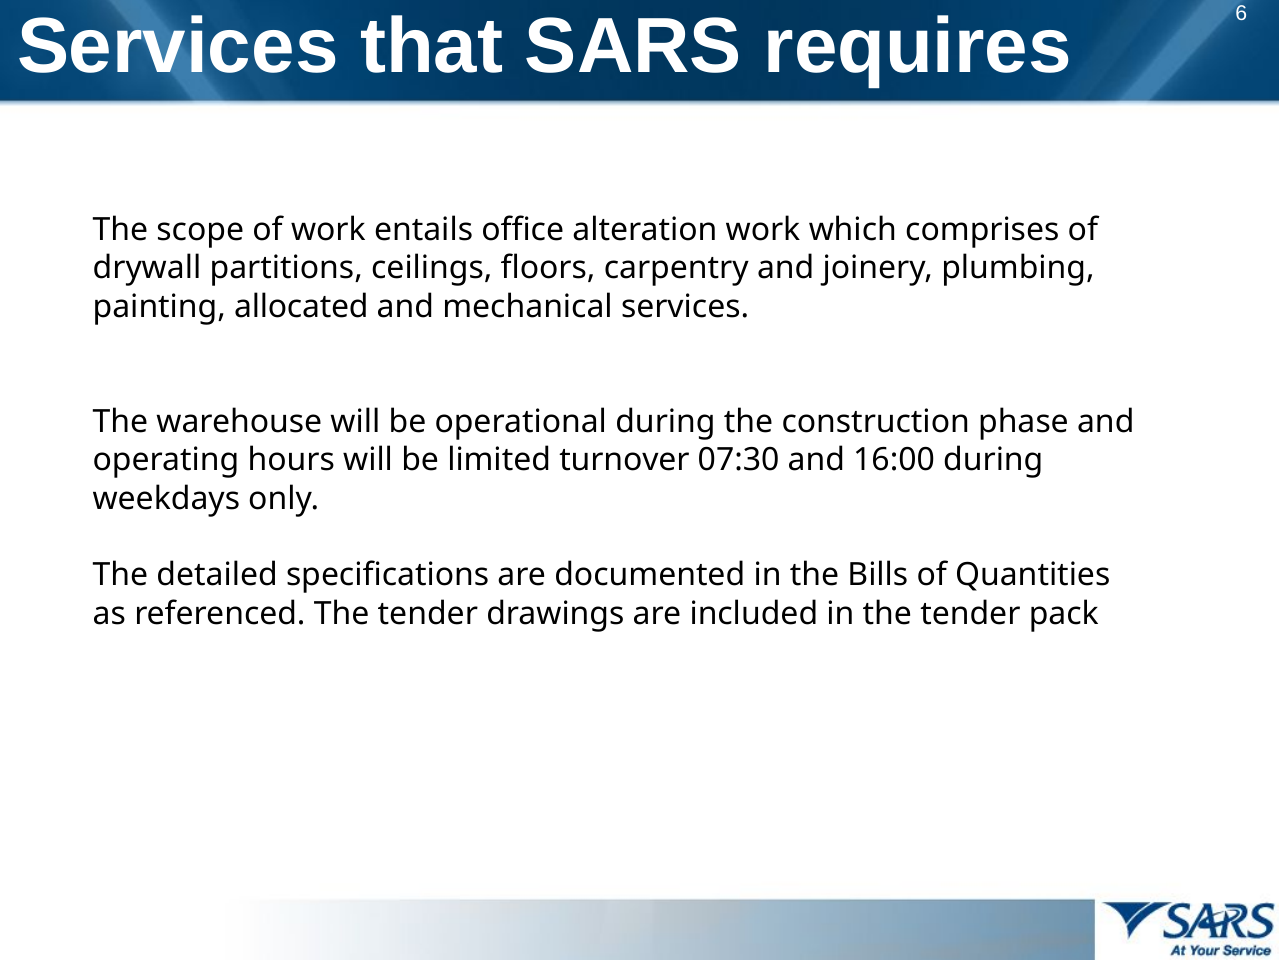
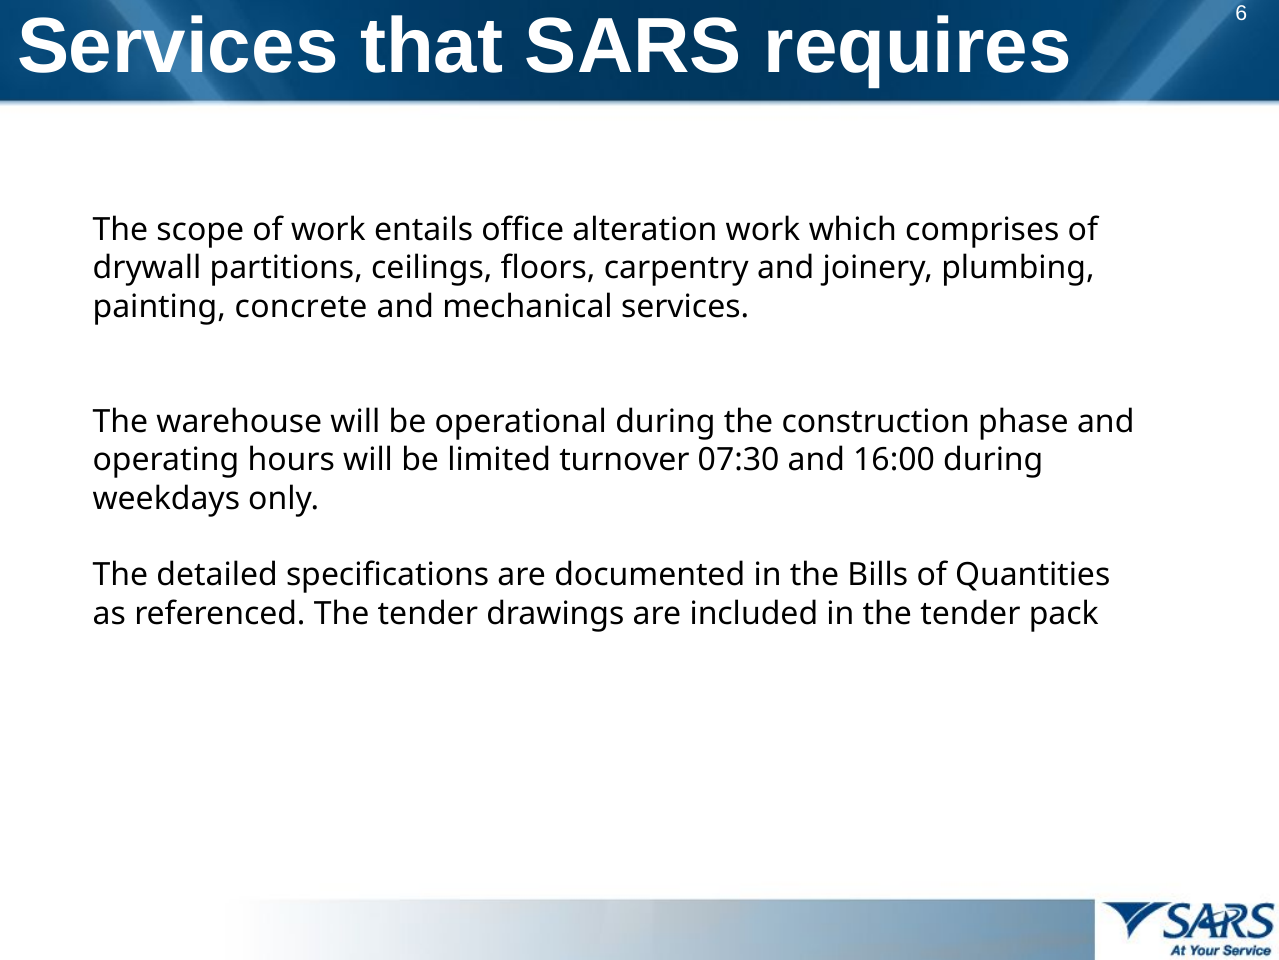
allocated: allocated -> concrete (301, 306)
